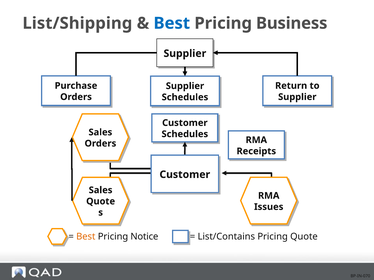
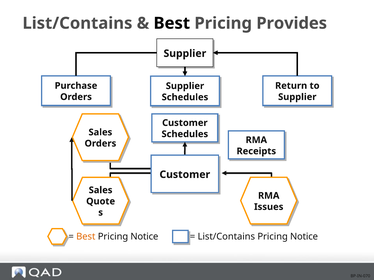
List/Shipping: List/Shipping -> List/Contains (77, 23)
Best colour: blue -> black (172, 23)
Business: Business -> Provides (292, 23)
Quote: Quote -> Notice (304, 237)
